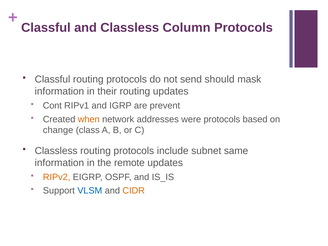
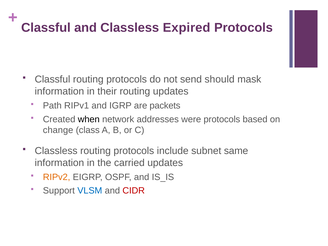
Column: Column -> Expired (187, 28)
Cont: Cont -> Path (52, 106)
prevent: prevent -> packets (165, 106)
when colour: orange -> black (89, 119)
remote: remote -> carried (129, 163)
CIDR colour: orange -> red (134, 191)
